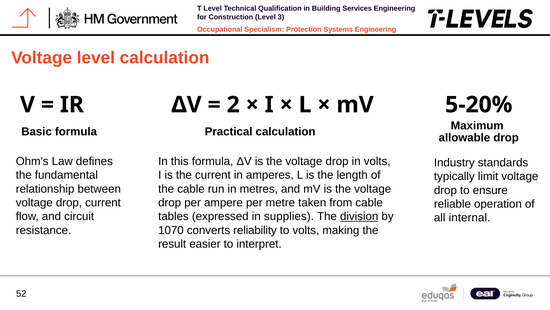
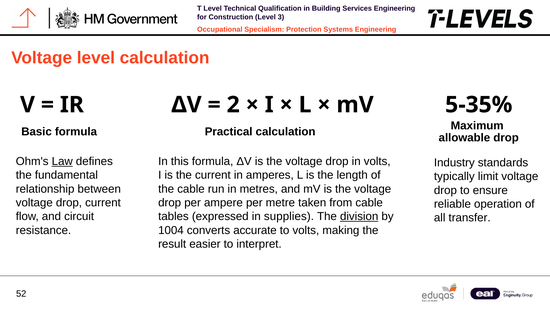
5-20%: 5-20% -> 5-35% (479, 105)
Law underline: none -> present (62, 161)
internal: internal -> transfer (470, 217)
1070: 1070 -> 1004 (171, 230)
reliability: reliability -> accurate (255, 230)
